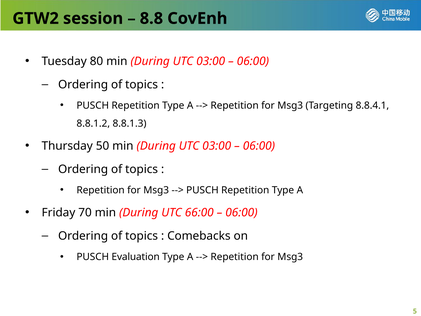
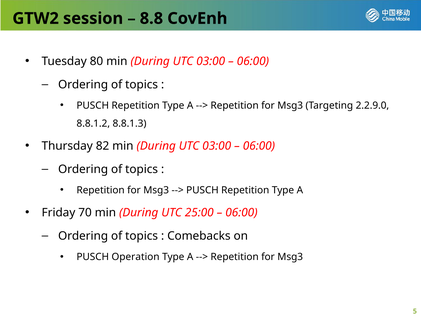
8.8.4.1: 8.8.4.1 -> 2.2.9.0 (372, 105)
50: 50 -> 82 (103, 146)
66:00: 66:00 -> 25:00 (199, 212)
Evaluation: Evaluation -> Operation (136, 257)
